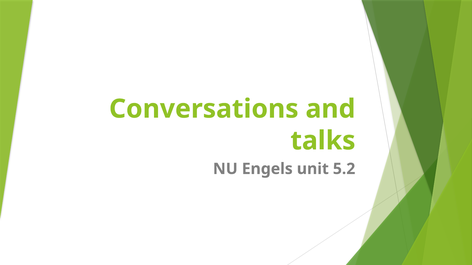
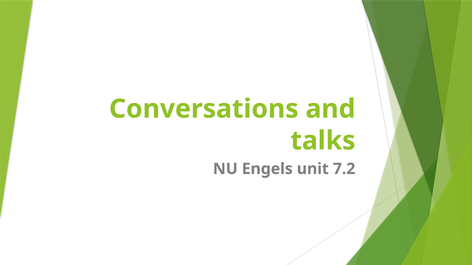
5.2: 5.2 -> 7.2 (344, 169)
